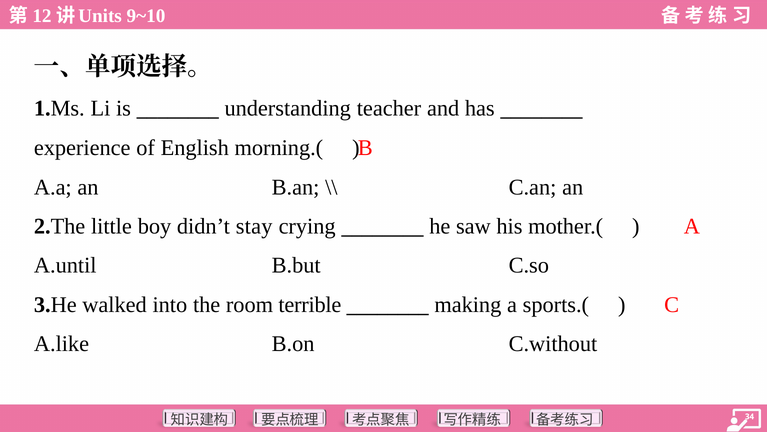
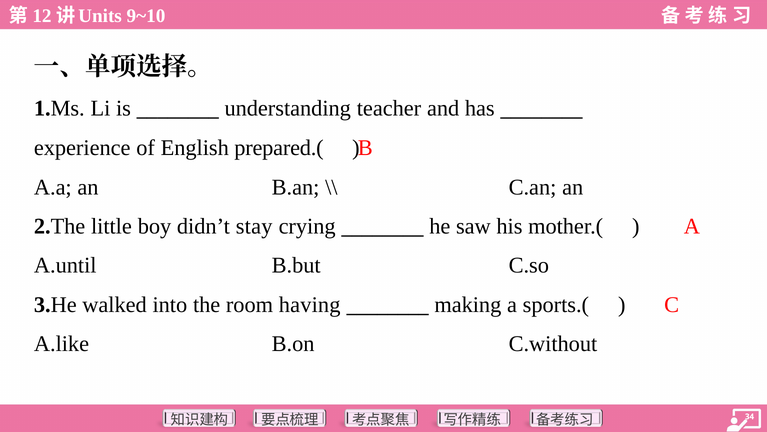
morning.(: morning.( -> prepared.( (279, 148)
terrible: terrible -> having (310, 304)
